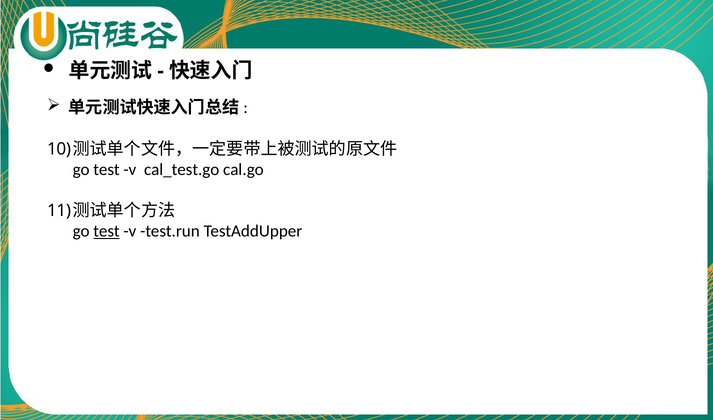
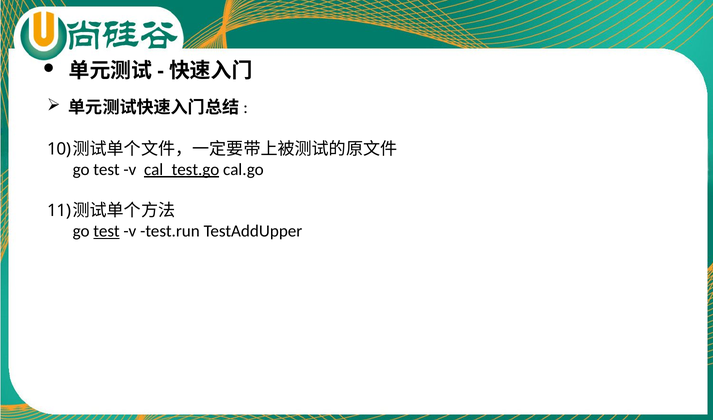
cal_test.go underline: none -> present (182, 169)
